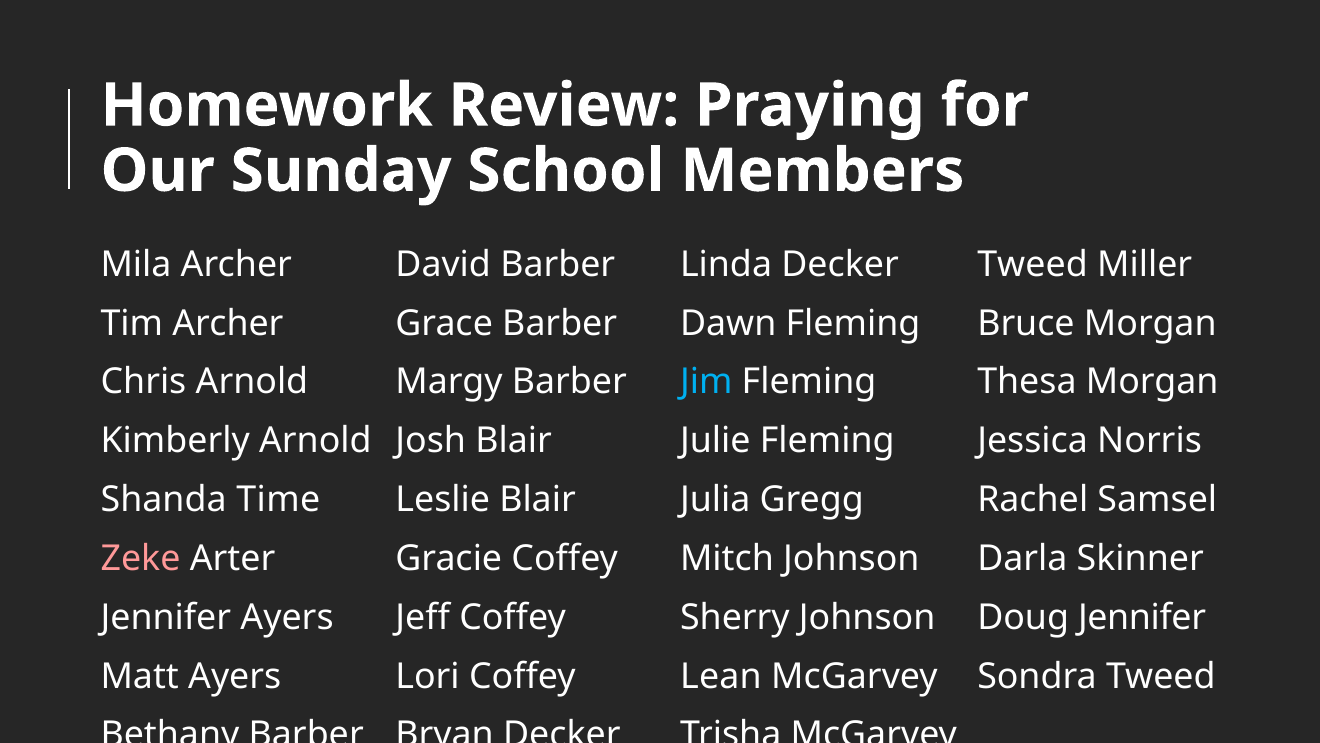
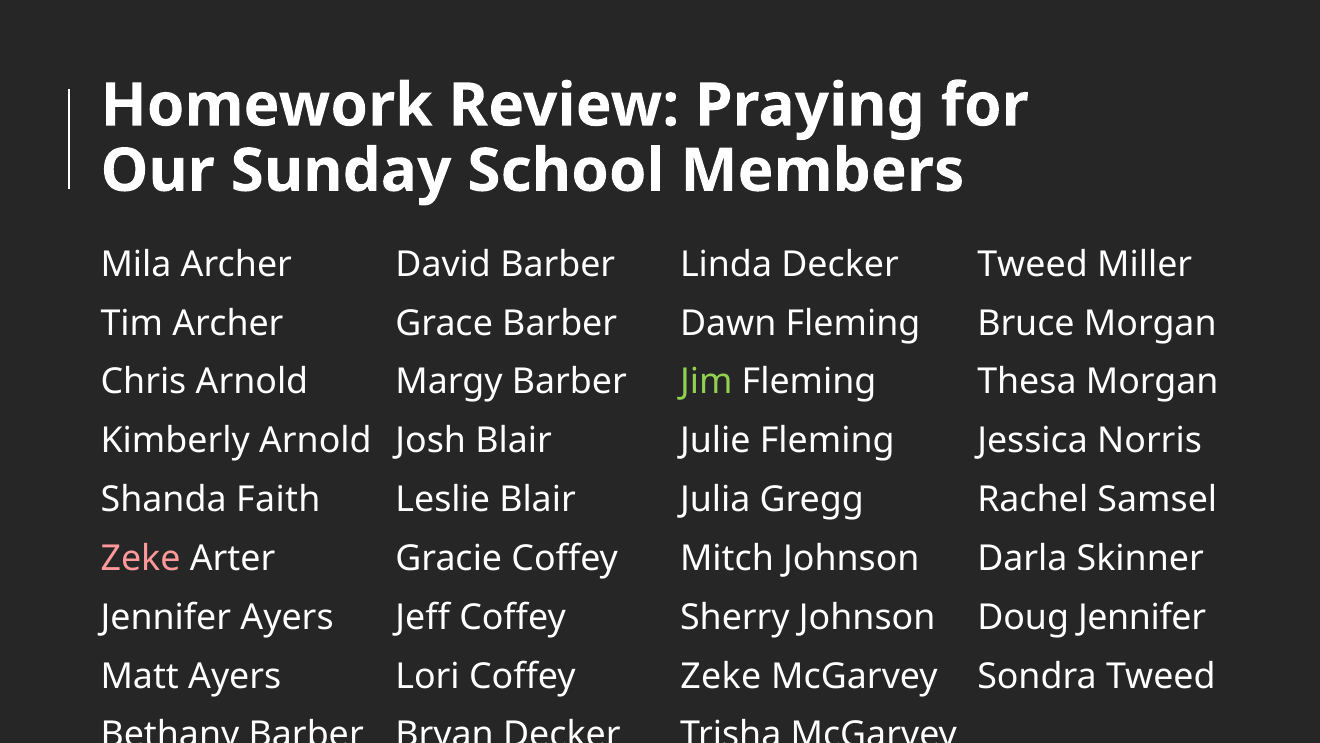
Jim colour: light blue -> light green (706, 382)
Time: Time -> Faith (278, 499)
Coffey Lean: Lean -> Zeke (721, 676)
